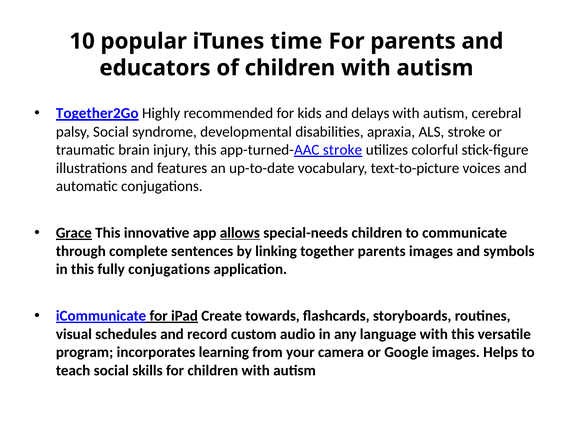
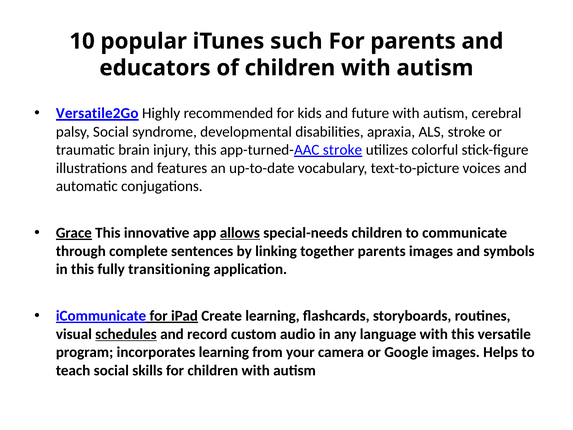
time: time -> such (296, 41)
Together2Go: Together2Go -> Versatile2Go (97, 113)
delays: delays -> future (370, 113)
fully conjugations: conjugations -> transitioning (169, 269)
Create towards: towards -> learning (272, 316)
schedules underline: none -> present (126, 334)
